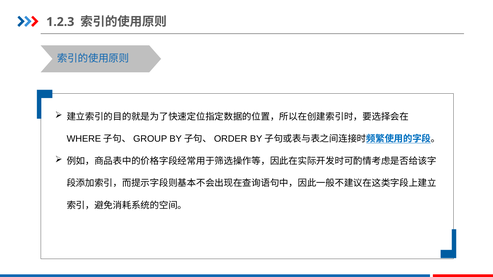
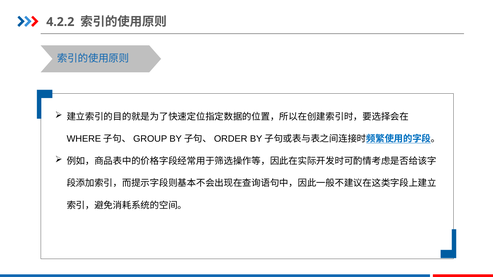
1.2.3: 1.2.3 -> 4.2.2 (60, 22)
